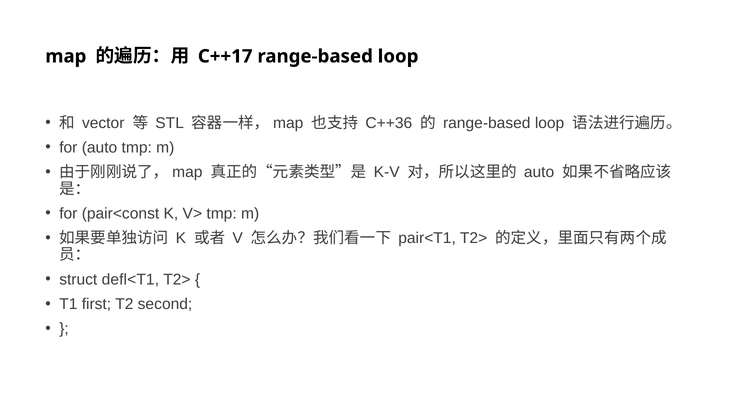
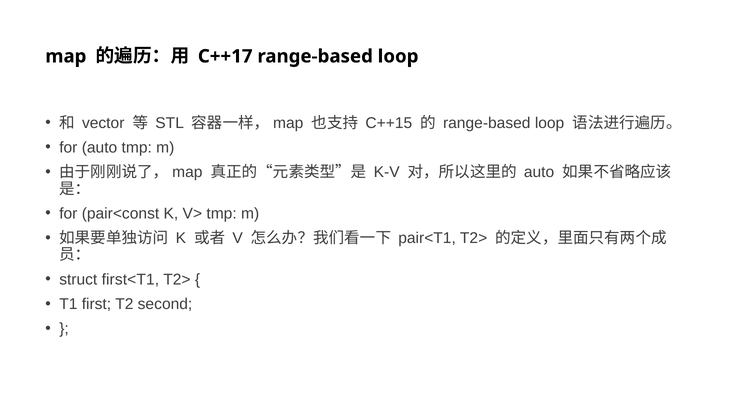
C++36: C++36 -> C++15 (389, 123)
defl<T1: defl<T1 -> first<T1 (130, 280)
